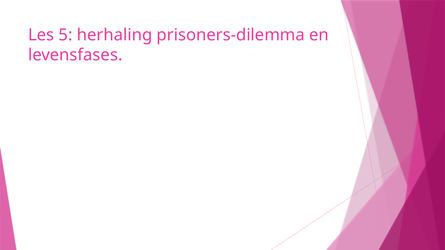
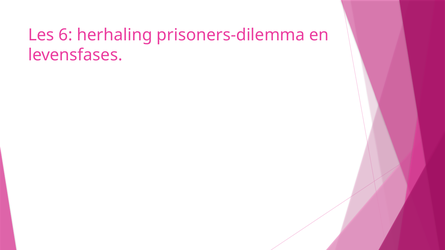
5: 5 -> 6 (66, 35)
